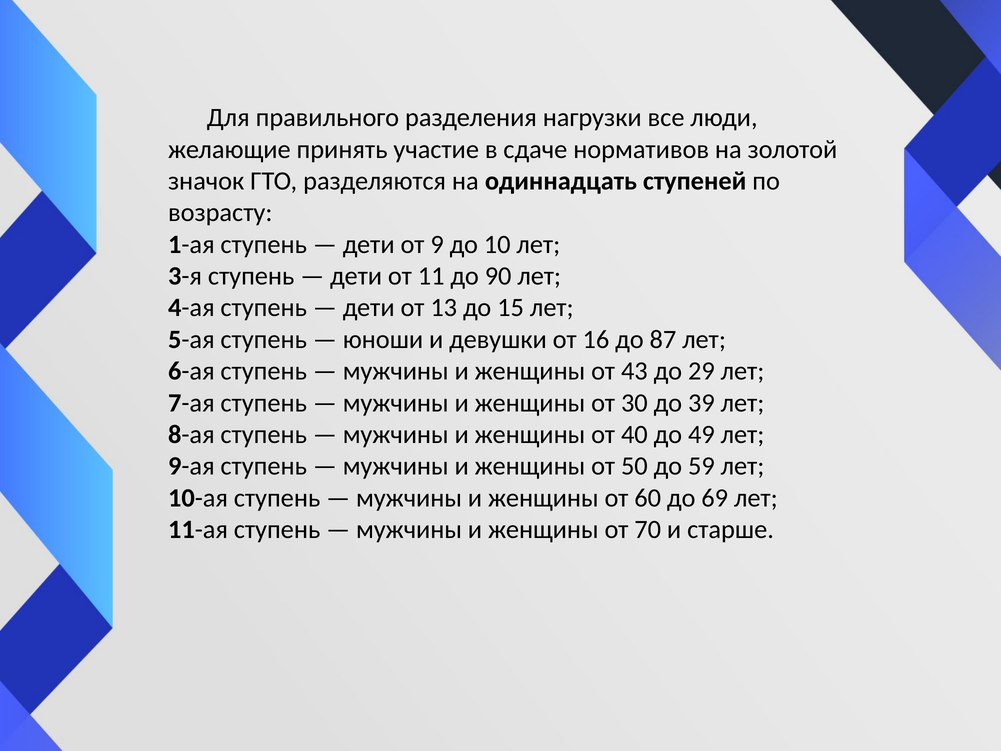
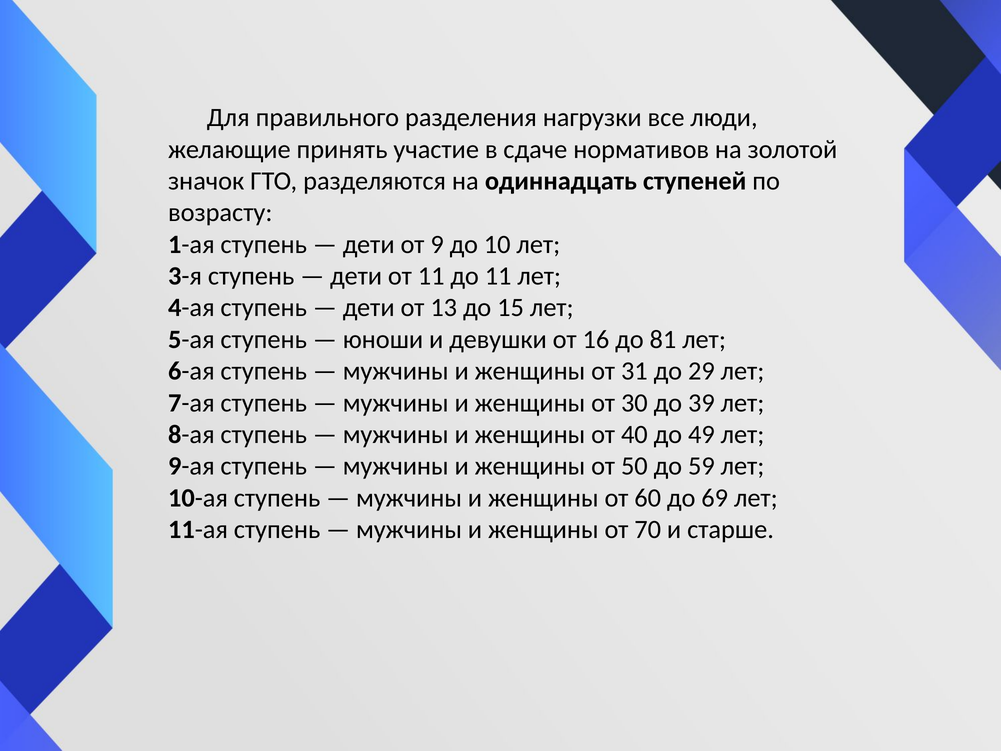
до 90: 90 -> 11 (498, 276)
87: 87 -> 81 (663, 339)
43: 43 -> 31 (634, 371)
